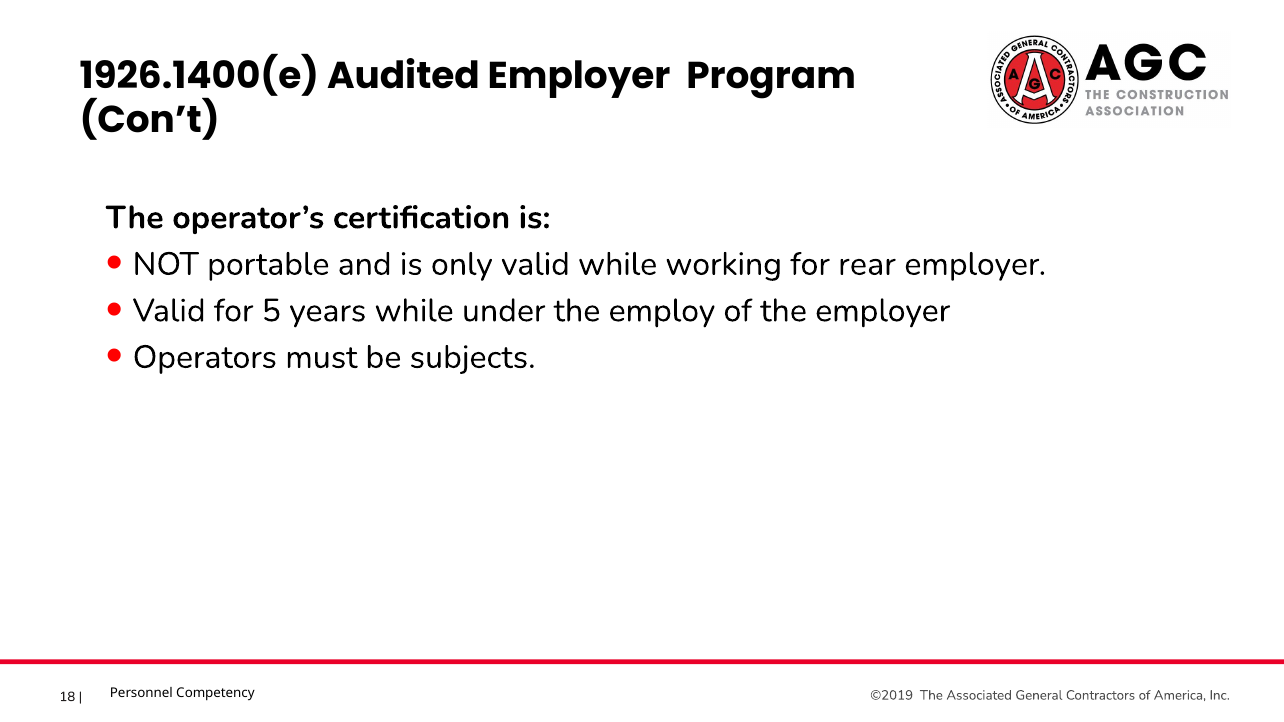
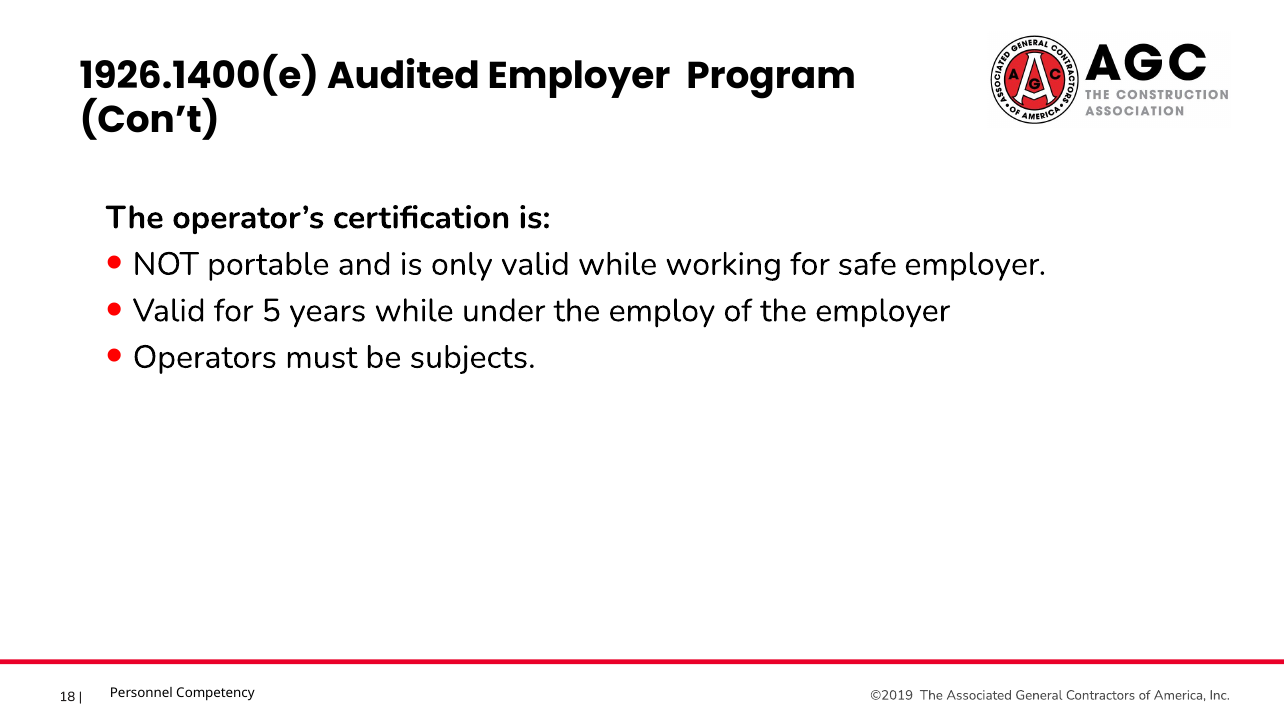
rear: rear -> safe (867, 264)
